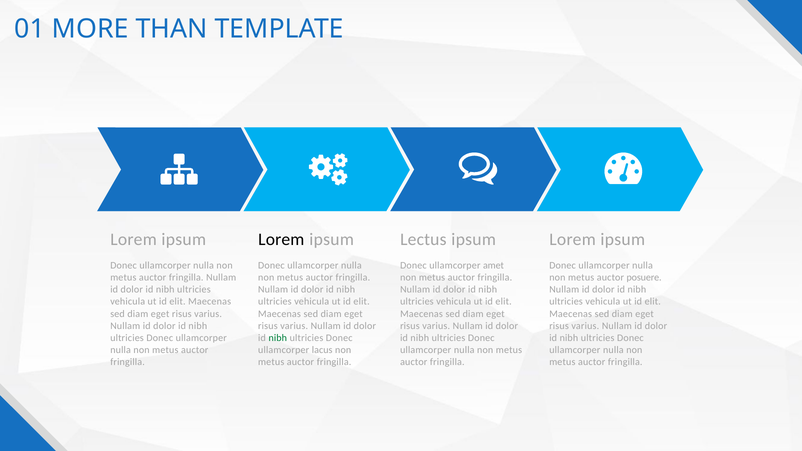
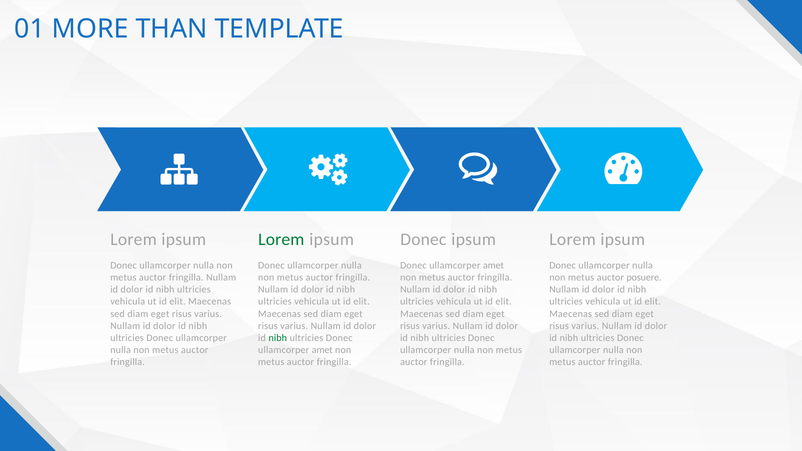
Lorem colour: black -> green (281, 239)
Lectus: Lectus -> Donec (423, 239)
lacus: lacus -> amet (322, 350)
